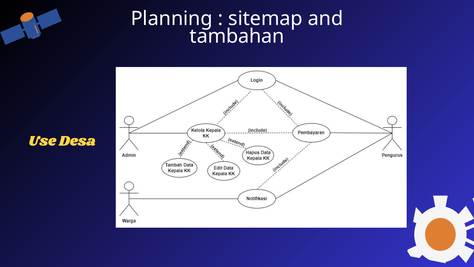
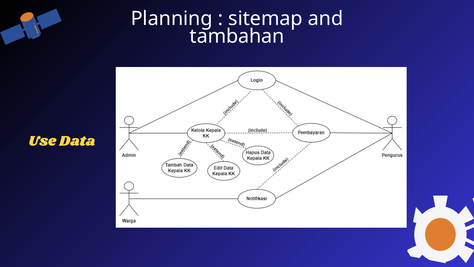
Desa: Desa -> Data (77, 141)
